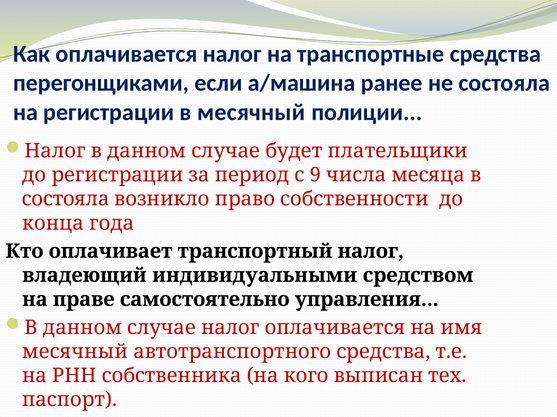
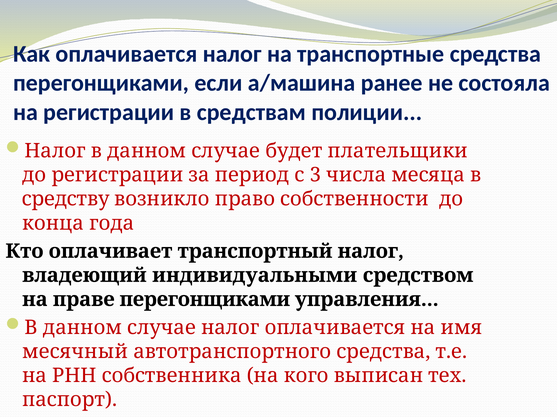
в месячный: месячный -> средствам (251, 112)
9: 9 -> 3 (315, 175)
состояла: состояла -> средству (66, 199)
праве самостоятельно: самостоятельно -> перегонщиками (205, 300)
